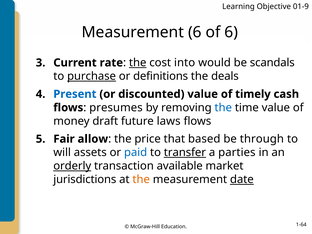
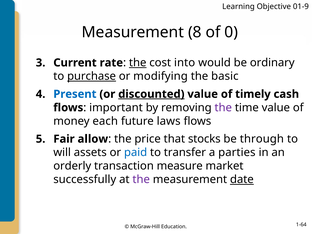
Measurement 6: 6 -> 8 (195, 32)
of 6: 6 -> 0 (231, 32)
scandals: scandals -> ordinary (272, 63)
definitions: definitions -> modifying (160, 76)
deals: deals -> basic (225, 76)
discounted underline: none -> present (151, 94)
presumes: presumes -> important (116, 108)
the colour: blue -> purple (223, 108)
draft: draft -> each (105, 121)
based: based -> stocks (204, 139)
transfer underline: present -> none (185, 152)
orderly underline: present -> none (72, 166)
available: available -> measure (180, 166)
jurisdictions: jurisdictions -> successfully (85, 180)
the colour: orange -> purple (141, 180)
